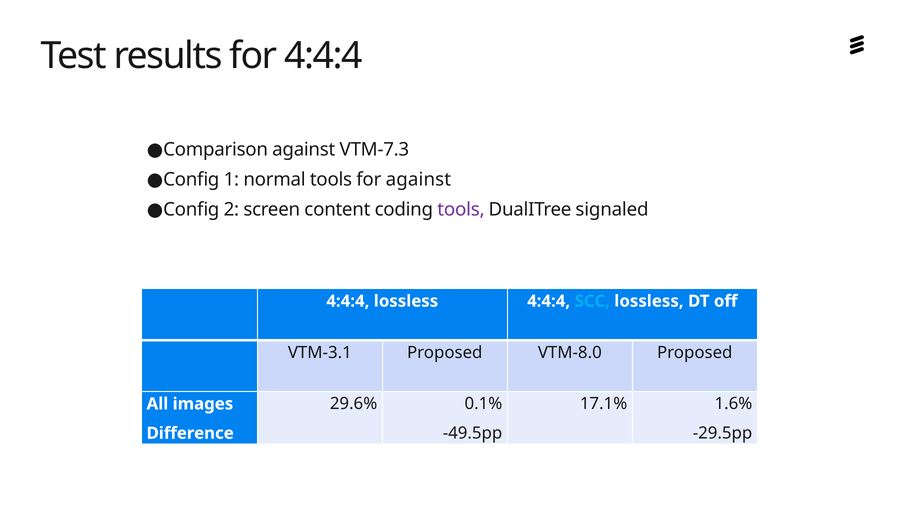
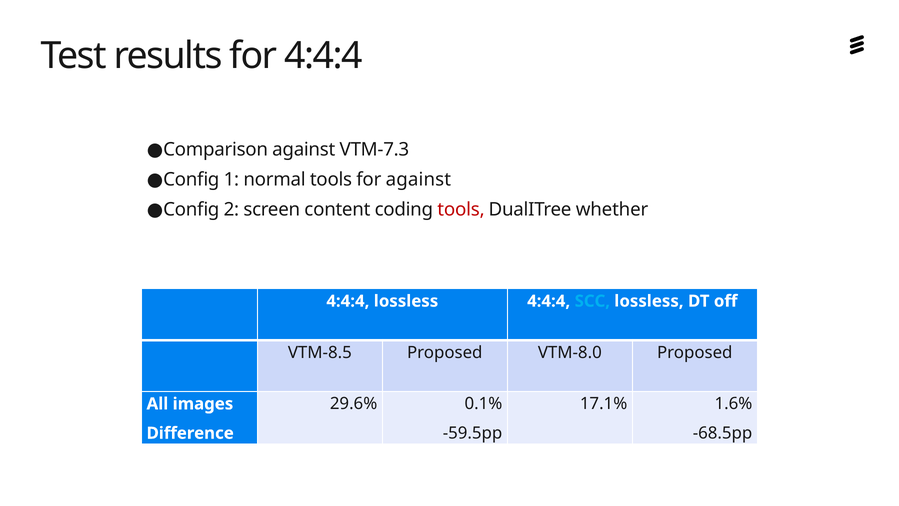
tools colour: purple -> red (461, 210)
signaled: signaled -> whether (612, 210)
VTM-3.1: VTM-3.1 -> VTM-8.5 (320, 352)
-49.5pp: -49.5pp -> -59.5pp (473, 433)
-29.5pp: -29.5pp -> -68.5pp (723, 433)
